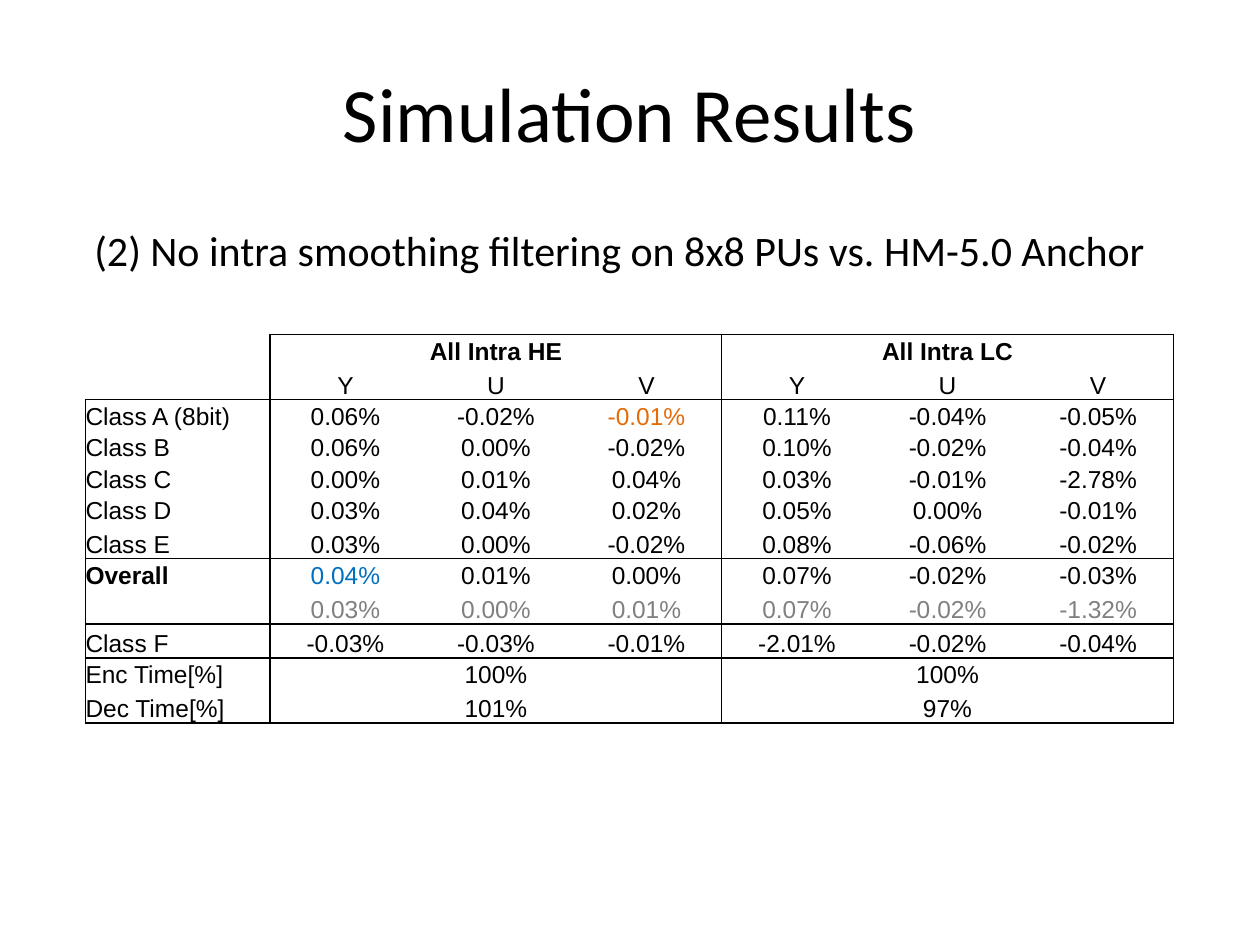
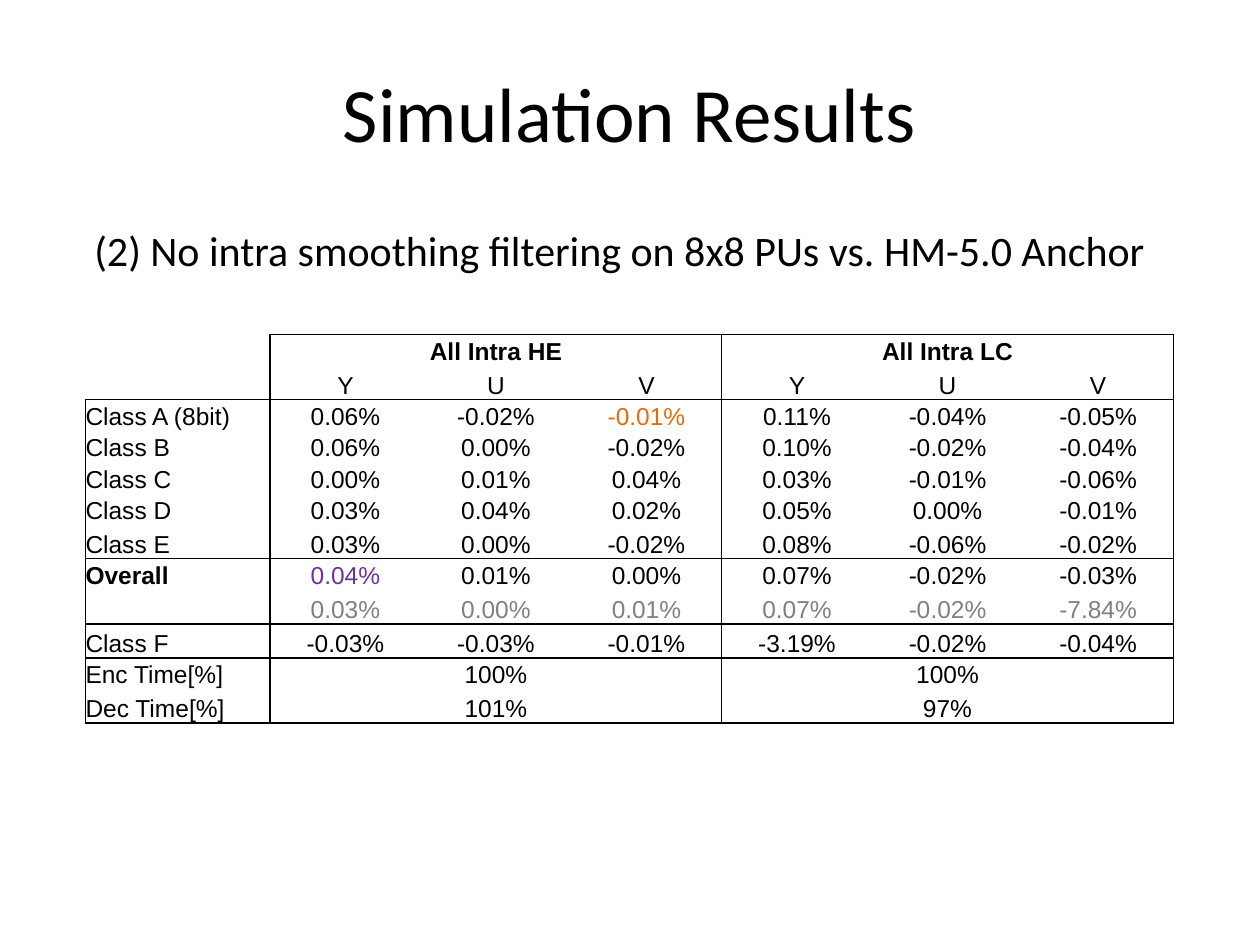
-0.01% -2.78%: -2.78% -> -0.06% (1098, 480)
0.04% colour: blue -> purple (345, 577)
-1.32%: -1.32% -> -7.84% (1098, 611)
-2.01%: -2.01% -> -3.19% (797, 645)
